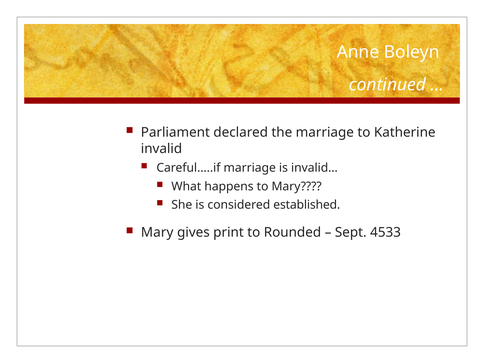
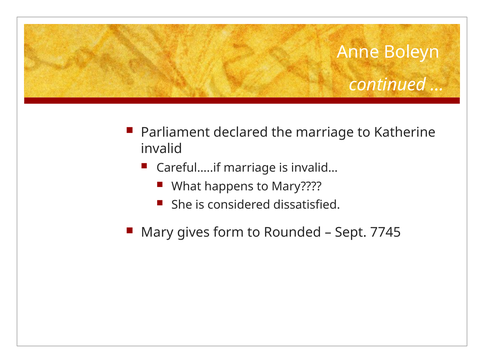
established: established -> dissatisfied (307, 205)
print: print -> form (229, 233)
4533: 4533 -> 7745 (386, 233)
